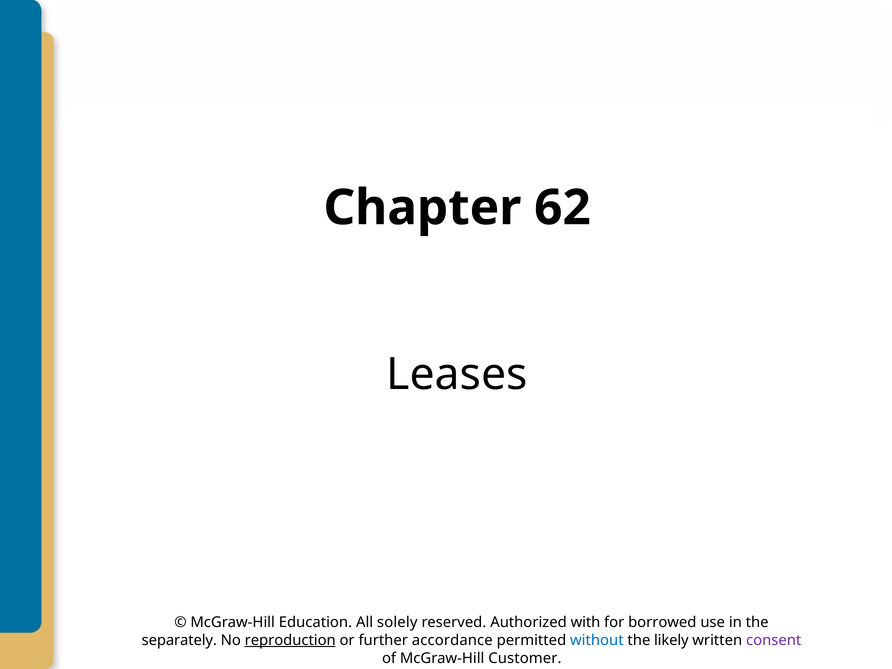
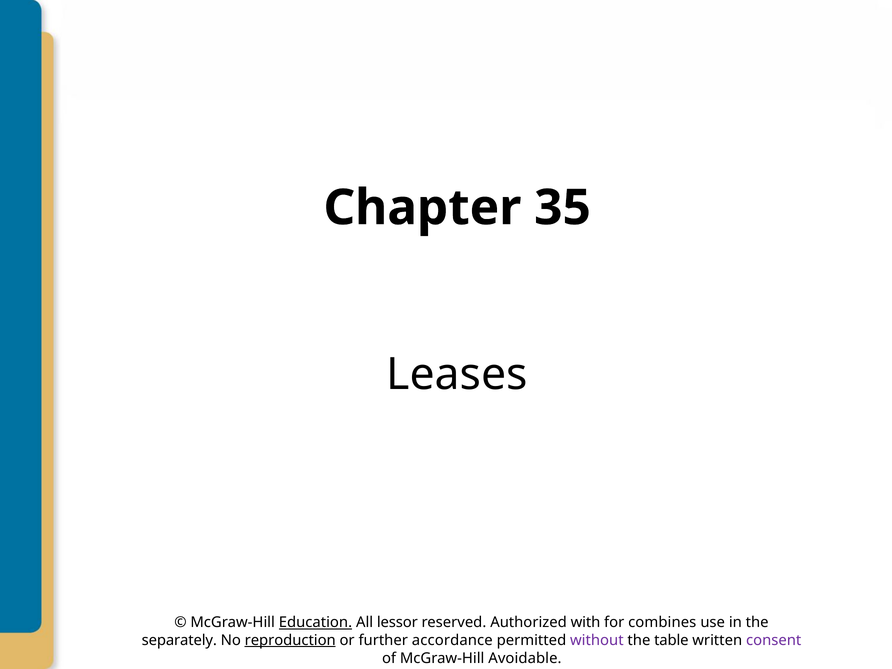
62: 62 -> 35 (562, 208)
Education underline: none -> present (315, 622)
solely: solely -> lessor (397, 622)
borrowed: borrowed -> combines (662, 622)
without colour: blue -> purple (597, 640)
likely: likely -> table (671, 640)
Customer: Customer -> Avoidable (525, 658)
